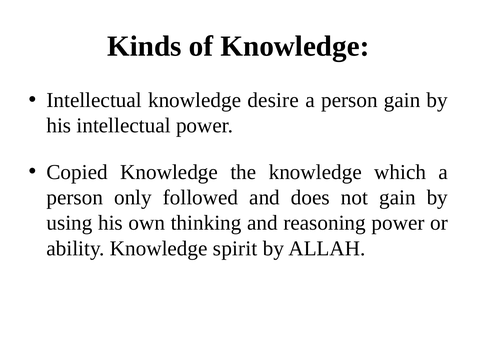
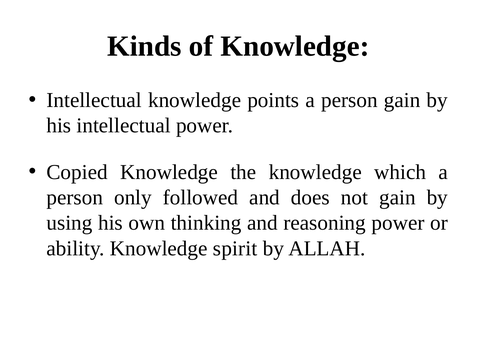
desire: desire -> points (273, 100)
